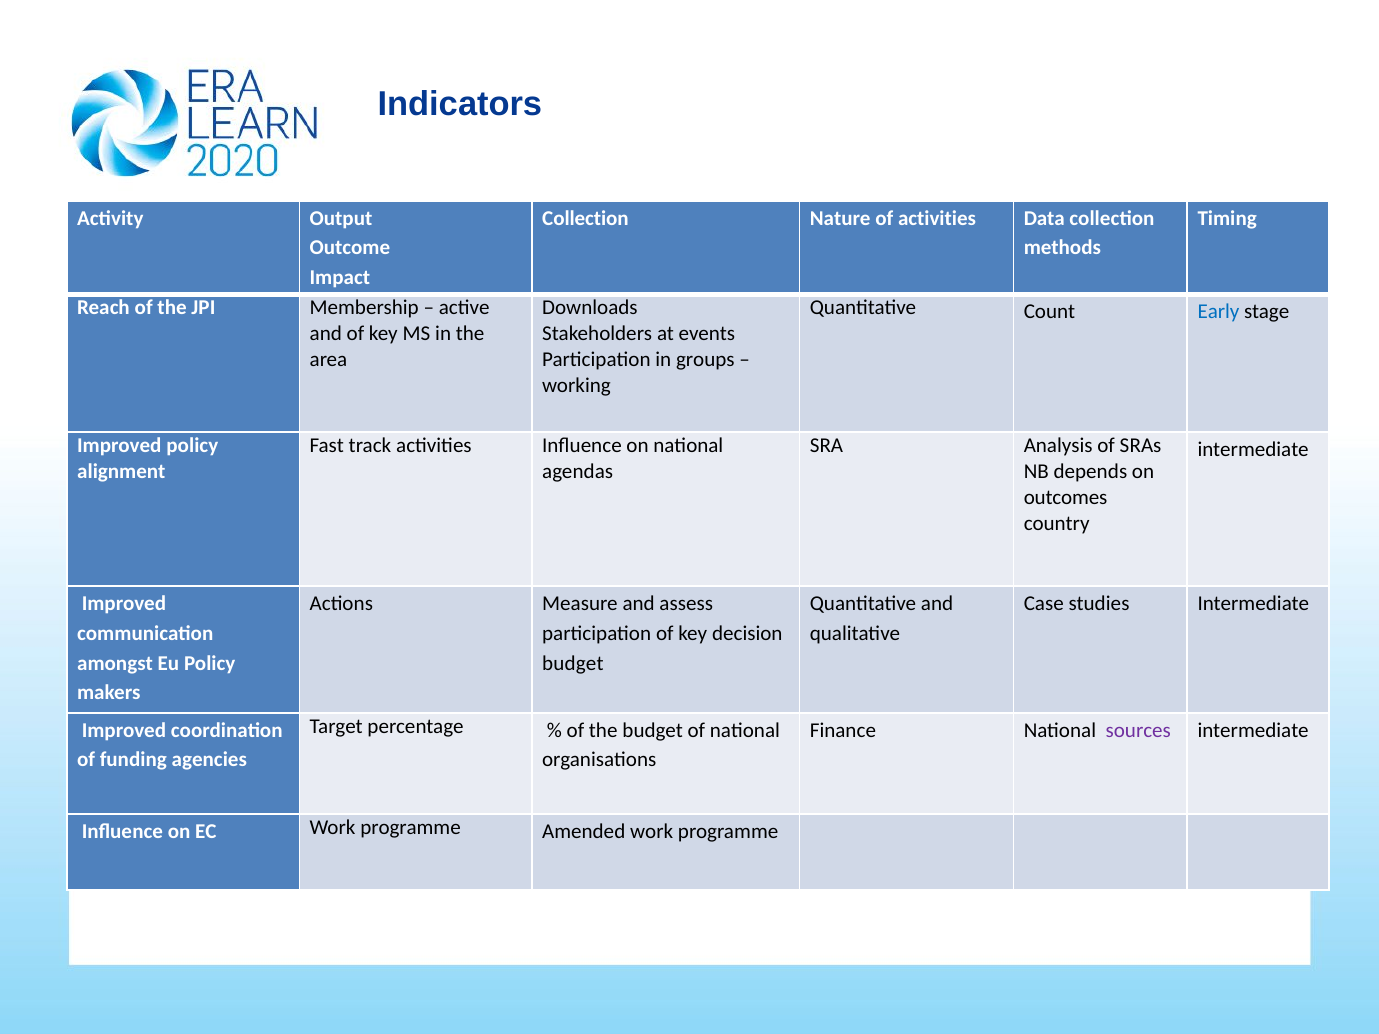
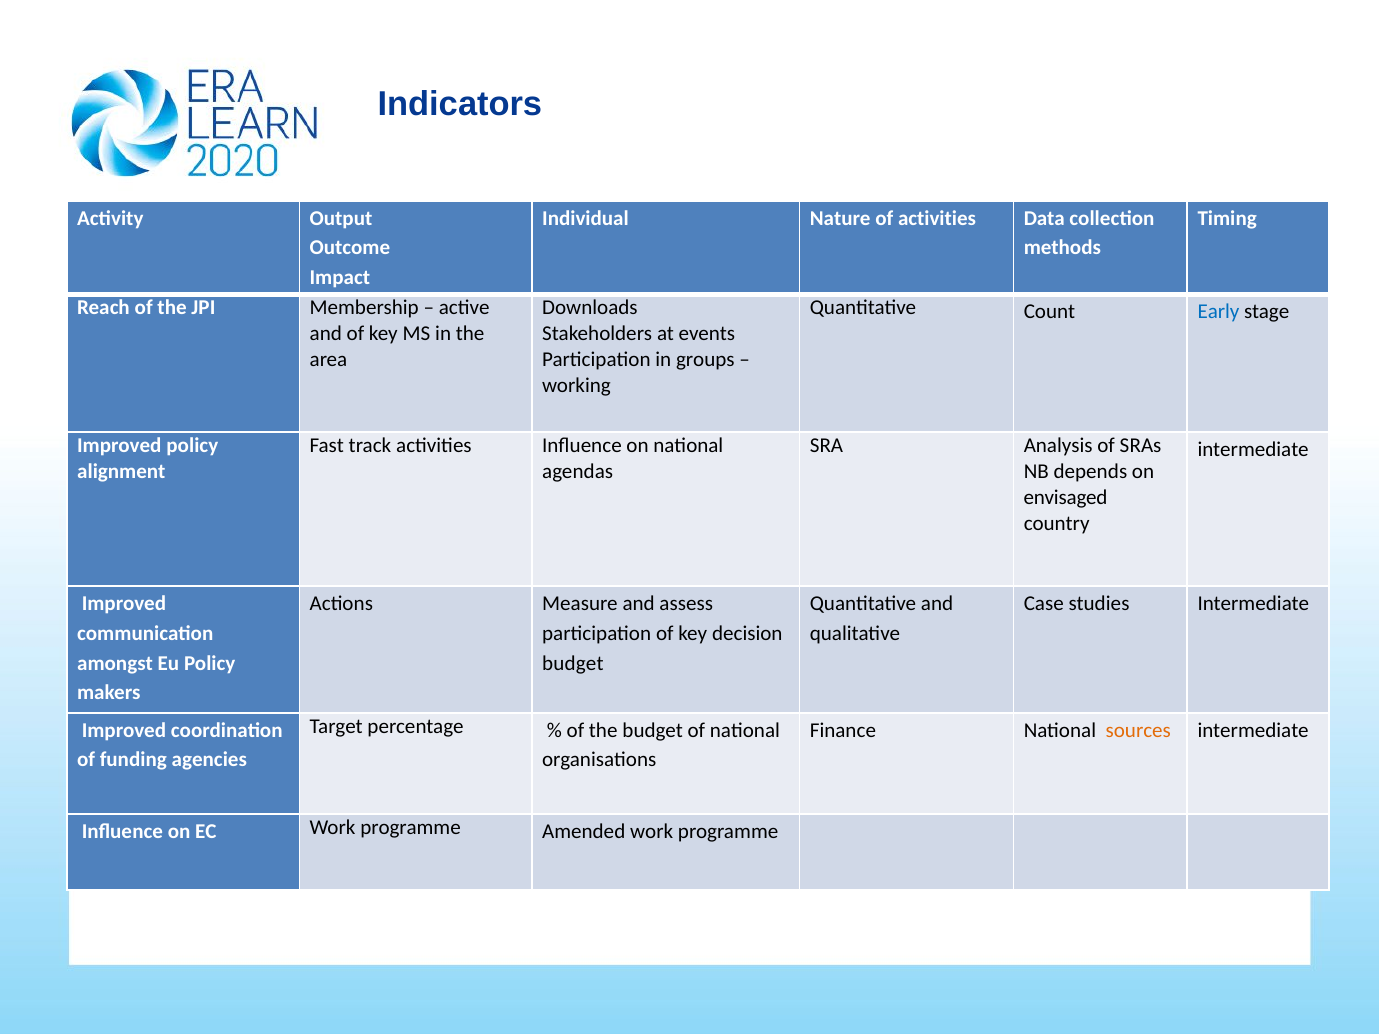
Collection: Collection -> Individual (585, 218)
outcomes: outcomes -> envisaged (1066, 498)
sources colour: purple -> orange (1138, 730)
